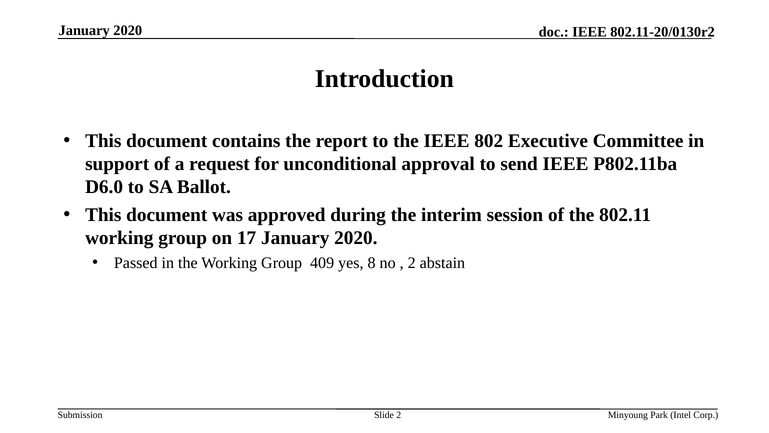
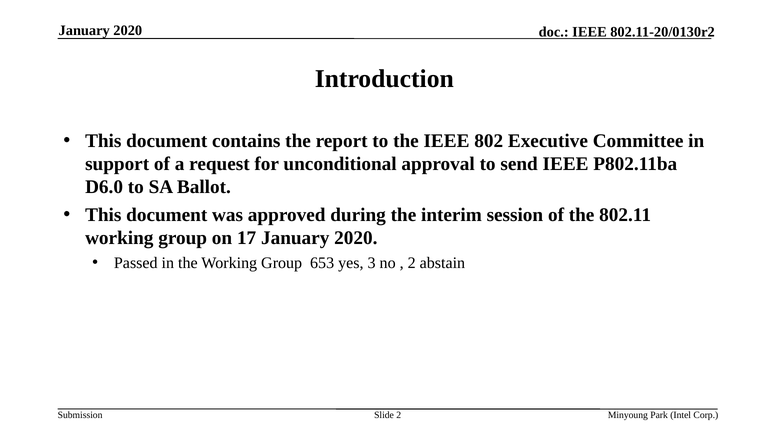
409: 409 -> 653 (322, 263)
8: 8 -> 3 (372, 263)
